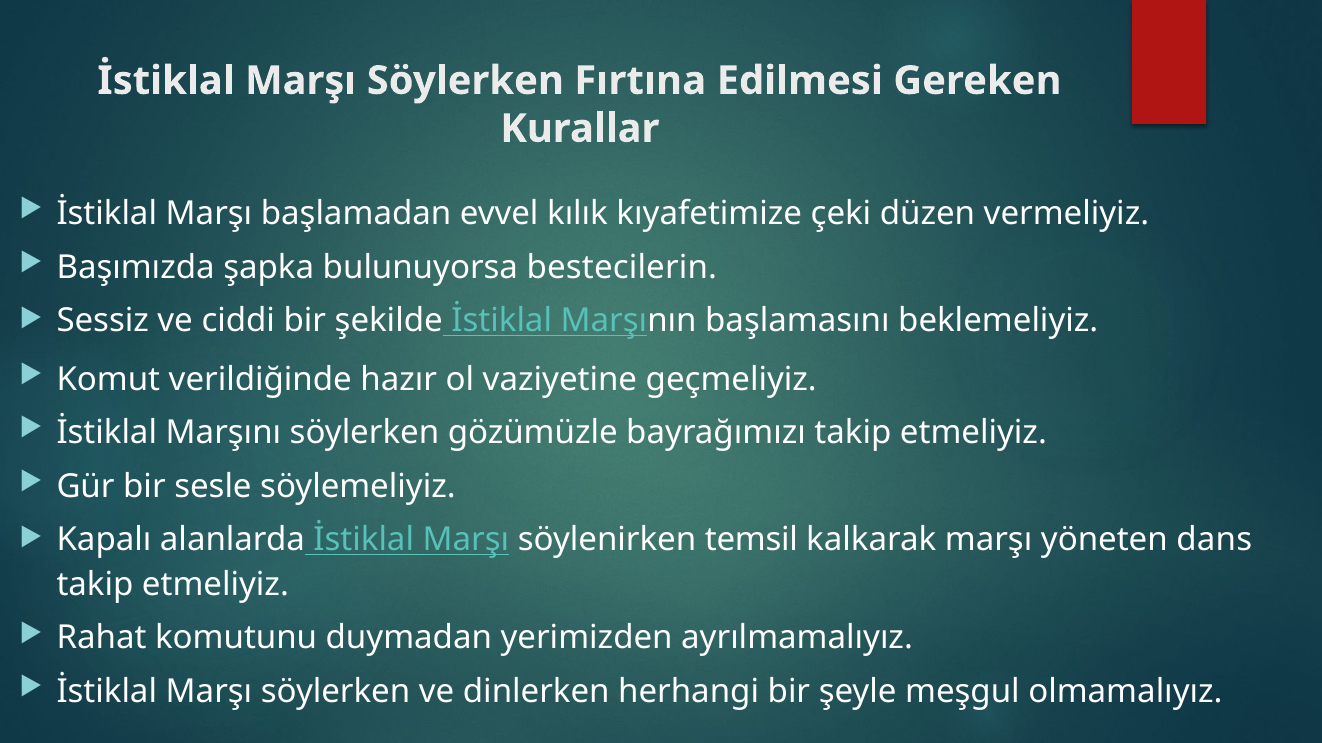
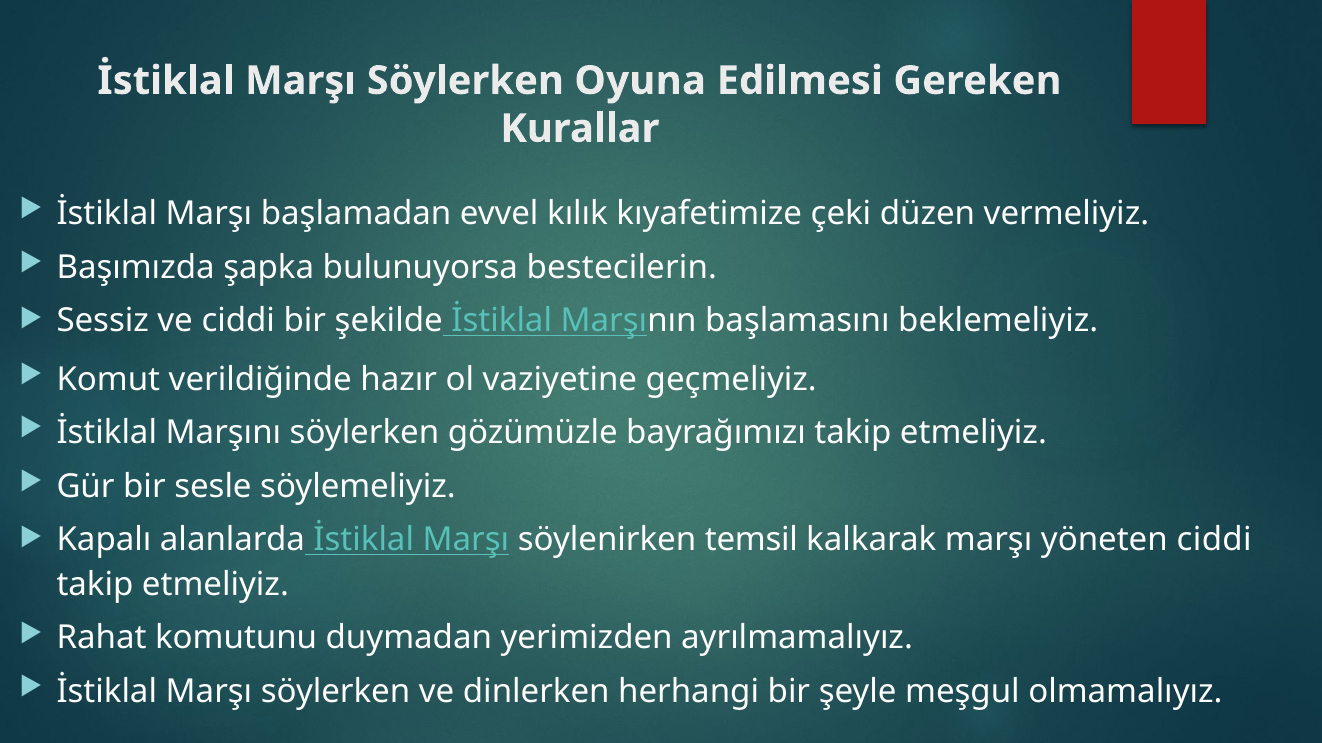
Fırtına: Fırtına -> Oyuna (640, 81)
yöneten dans: dans -> ciddi (1214, 540)
